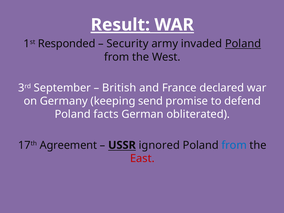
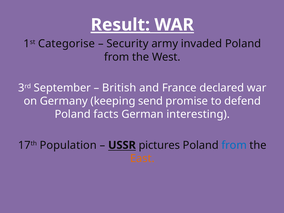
Responded: Responded -> Categorise (67, 44)
Poland underline: present -> none (243, 44)
obliterated: obliterated -> interesting (198, 114)
Agreement: Agreement -> Population (68, 145)
ignored: ignored -> pictures (159, 145)
East colour: red -> orange (142, 158)
